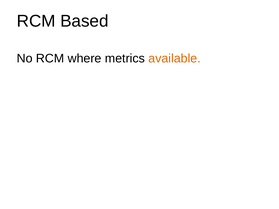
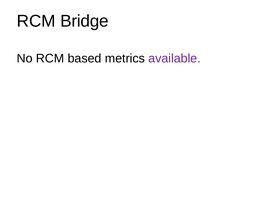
Based: Based -> Bridge (84, 21)
where: where -> based (85, 59)
available colour: orange -> purple (175, 59)
